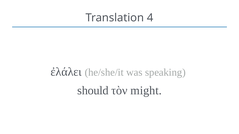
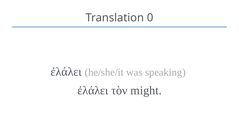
4: 4 -> 0 (150, 18)
should: should -> ἐλάλει (93, 91)
